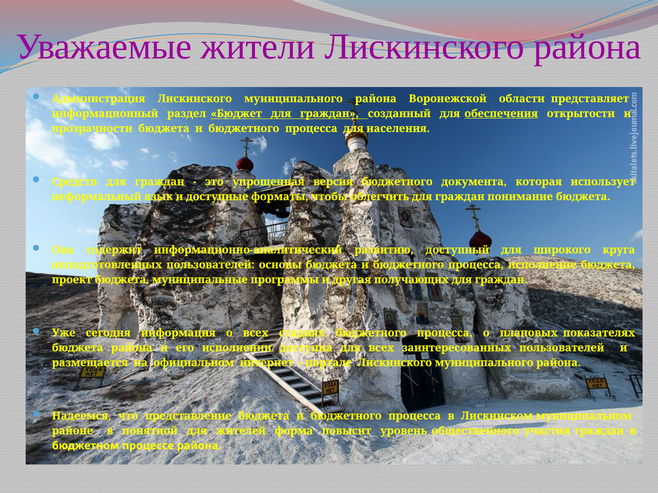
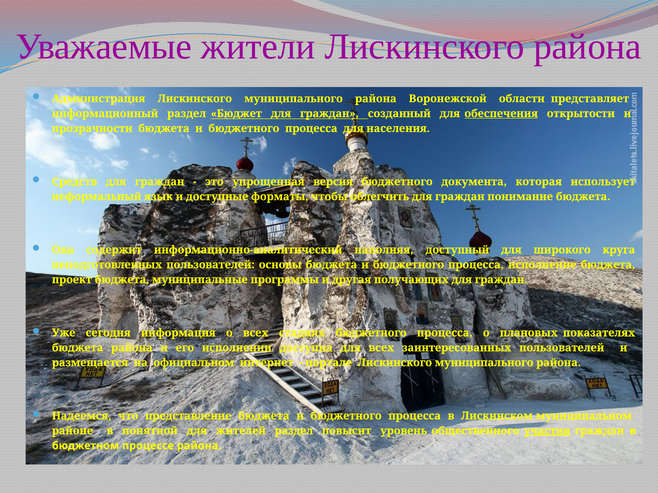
развитию: развитию -> наполняя (384, 250)
жителей форма: форма -> раздел (294, 431)
участия underline: none -> present (547, 431)
